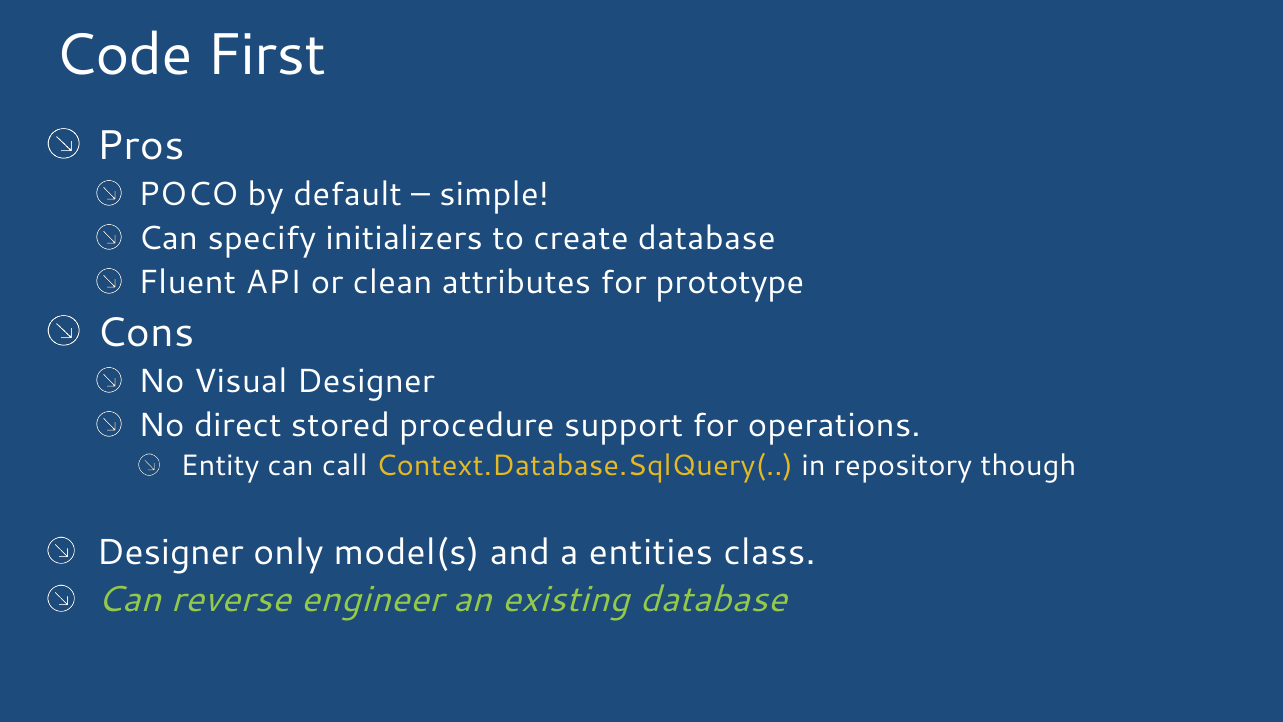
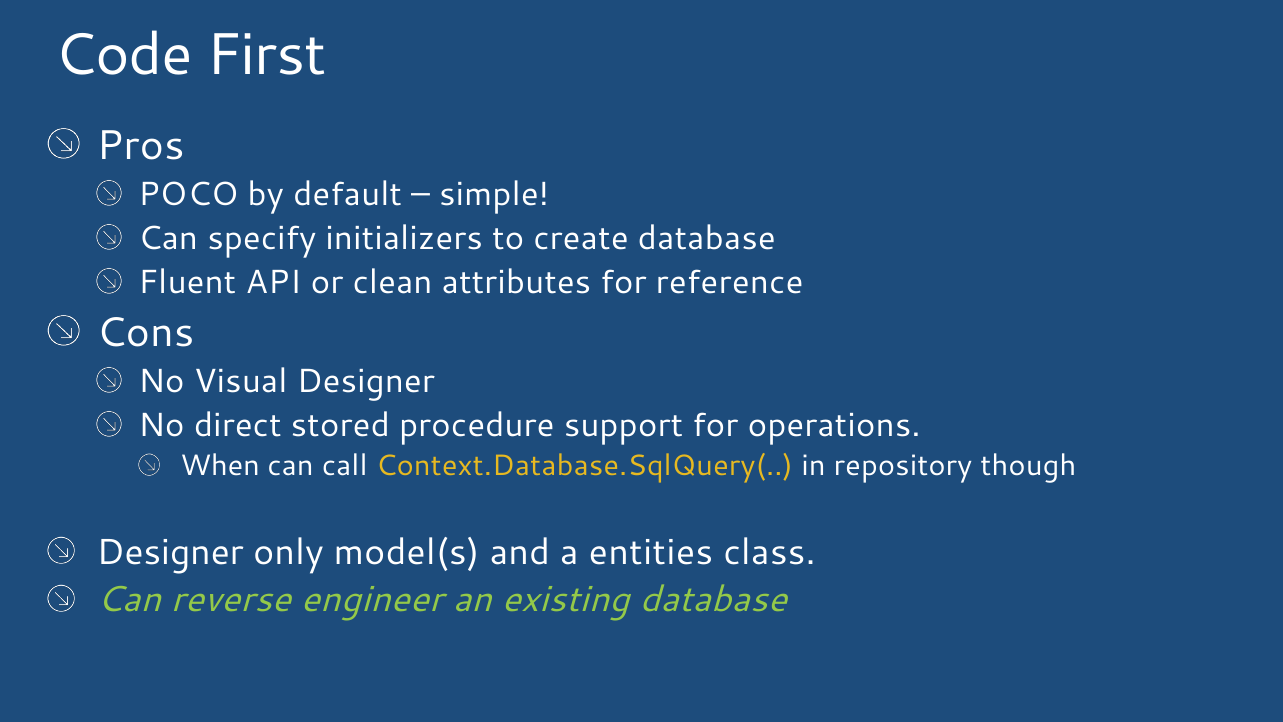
prototype: prototype -> reference (730, 282)
Entity: Entity -> When (220, 466)
